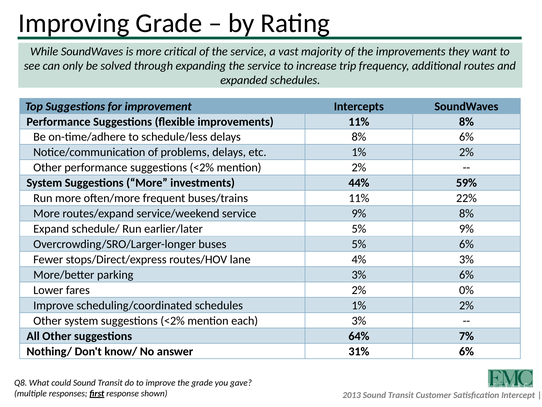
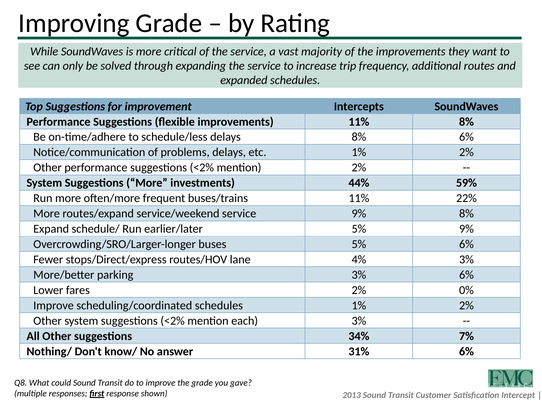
64%: 64% -> 34% (359, 336)
